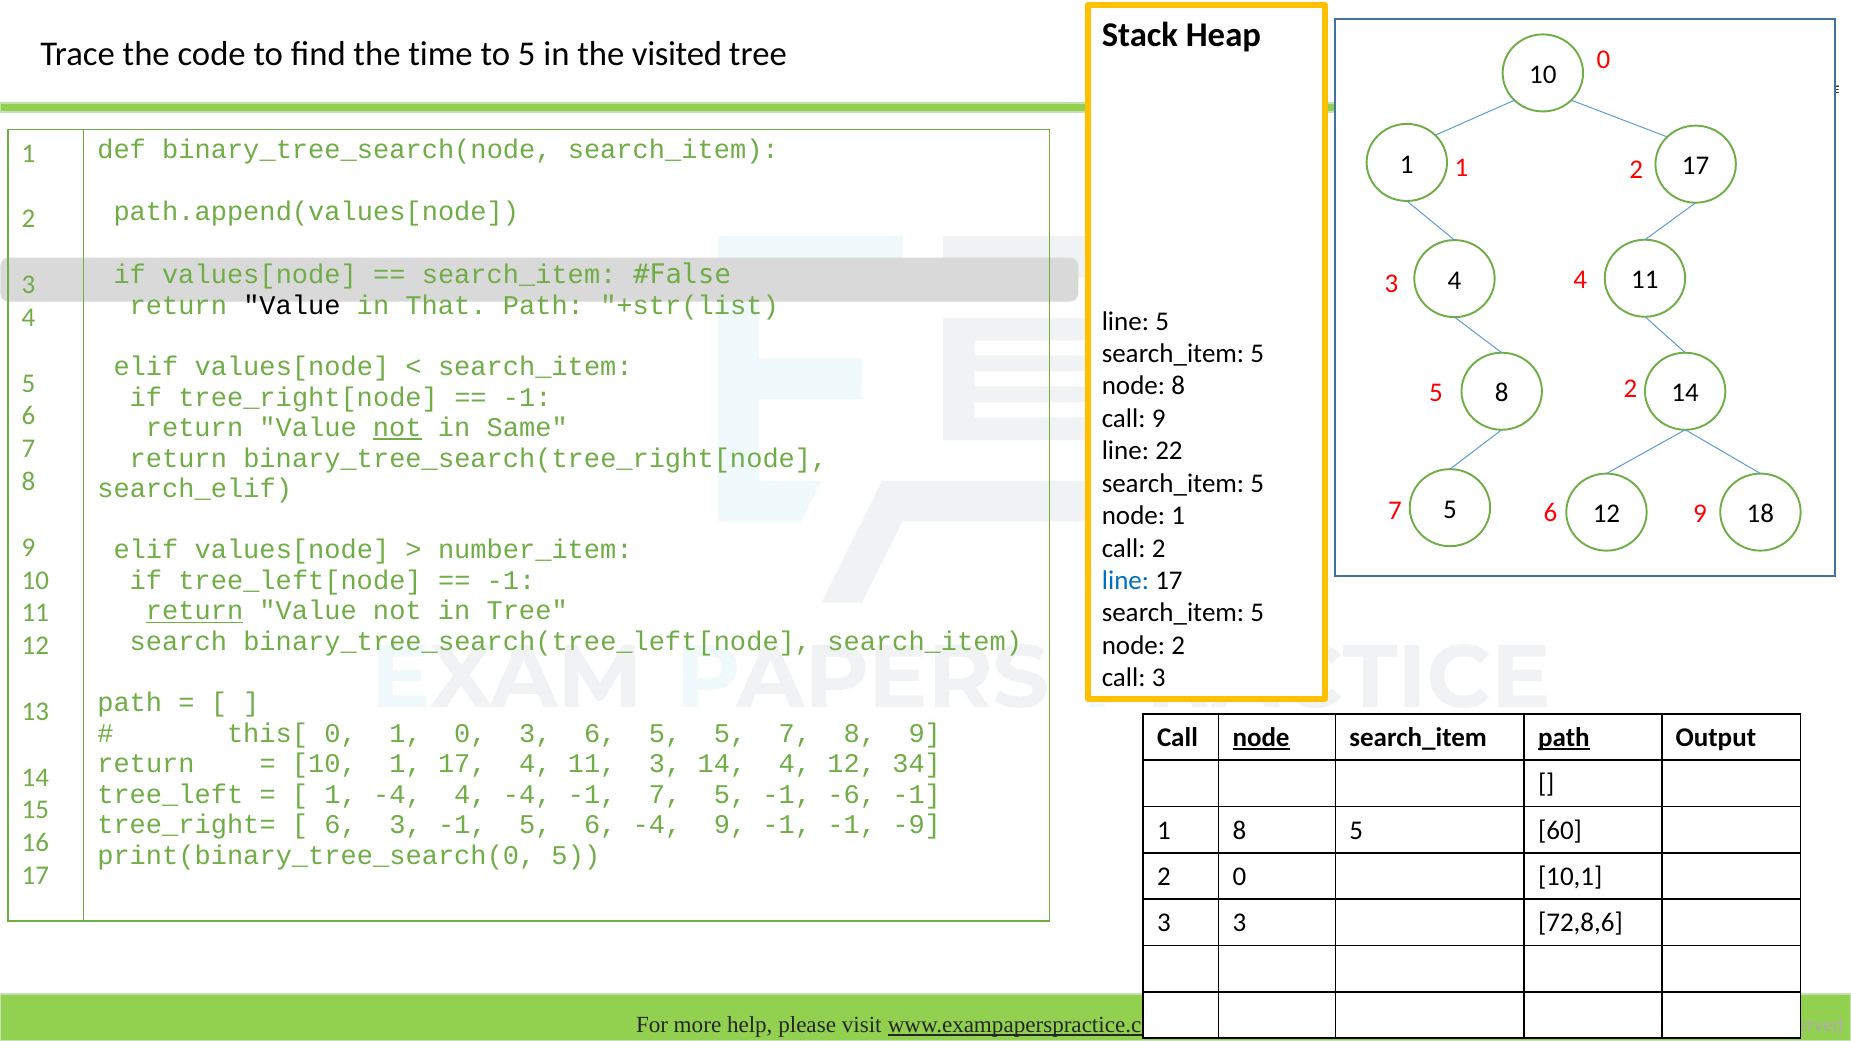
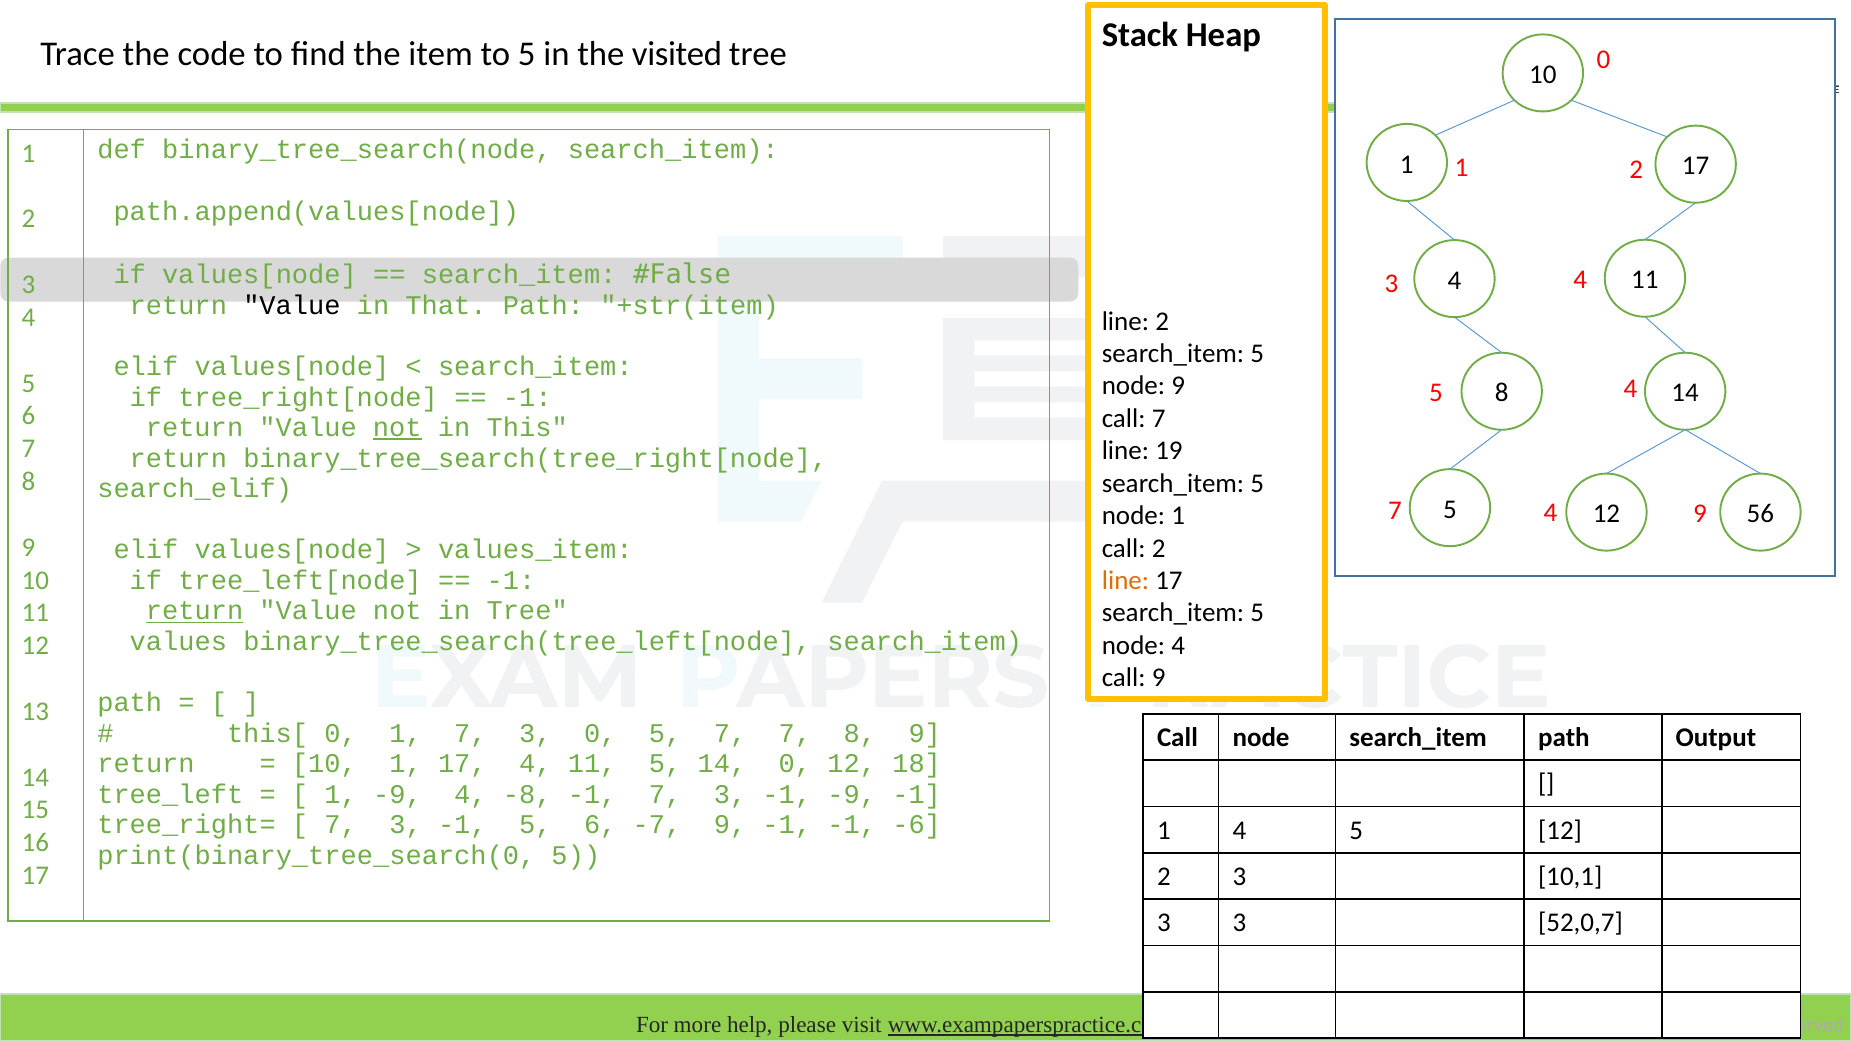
time: time -> item (441, 54)
+str(list: +str(list -> +str(item (689, 306)
line 5: 5 -> 2 (1162, 321)
node 8: 8 -> 9 (1178, 386)
5 2: 2 -> 4 (1630, 389)
call 9: 9 -> 7 (1159, 419)
Same: Same -> This (527, 428)
22: 22 -> 19 (1169, 451)
18: 18 -> 56 (1760, 514)
7 6: 6 -> 4 (1550, 513)
number_item: number_item -> values_item (535, 550)
line colour: blue -> orange (1125, 581)
search: search -> values (178, 642)
node 2: 2 -> 4 (1178, 645)
call 3: 3 -> 9 (1159, 678)
1 0: 0 -> 7 (470, 733)
3 6: 6 -> 0 (600, 733)
5 5: 5 -> 7 (730, 733)
node underline: present -> none (1261, 738)
path underline: present -> none (1564, 738)
11 3: 3 -> 5 (665, 764)
14 4: 4 -> 0 (795, 764)
34: 34 -> 18 (917, 764)
1 -4: -4 -> -9 (397, 794)
4 -4: -4 -> -8 (527, 794)
-1 7 5: 5 -> 3 (730, 794)
-1 -6: -6 -> -9 (852, 794)
6: 6 -> 7 (341, 825)
6 -4: -4 -> -7 (657, 825)
-9: -9 -> -6 (917, 825)
1 8: 8 -> 4 (1239, 830)
5 60: 60 -> 12 (1560, 830)
0: 0 -> 3 (1239, 877)
72,8,6: 72,8,6 -> 52,0,7 (1580, 923)
